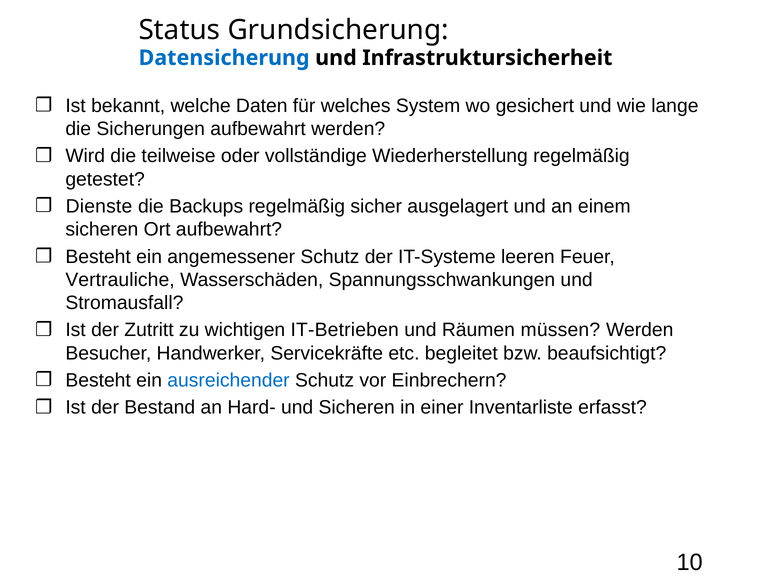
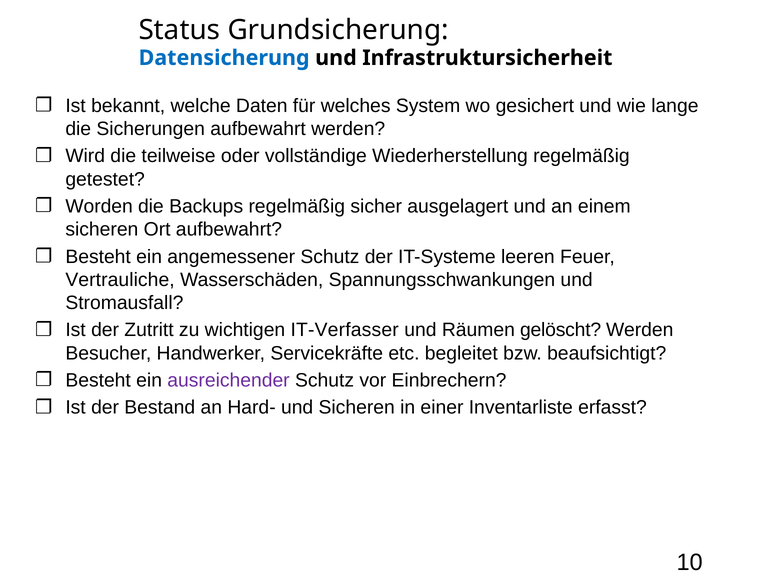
Dienste: Dienste -> Worden (99, 206)
IT-Betrieben: IT-Betrieben -> IT-Verfasser (345, 330)
müssen: müssen -> gelöscht (561, 330)
ausreichender colour: blue -> purple (229, 380)
